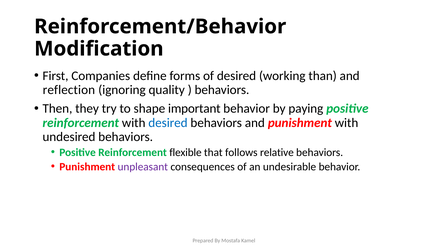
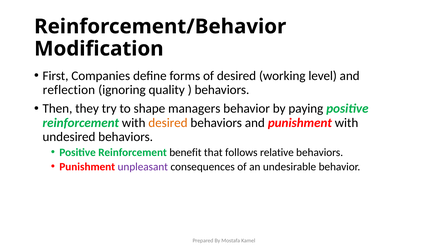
than: than -> level (323, 76)
important: important -> managers (194, 109)
desired colour: blue -> orange (168, 123)
flexible: flexible -> benefit (185, 152)
